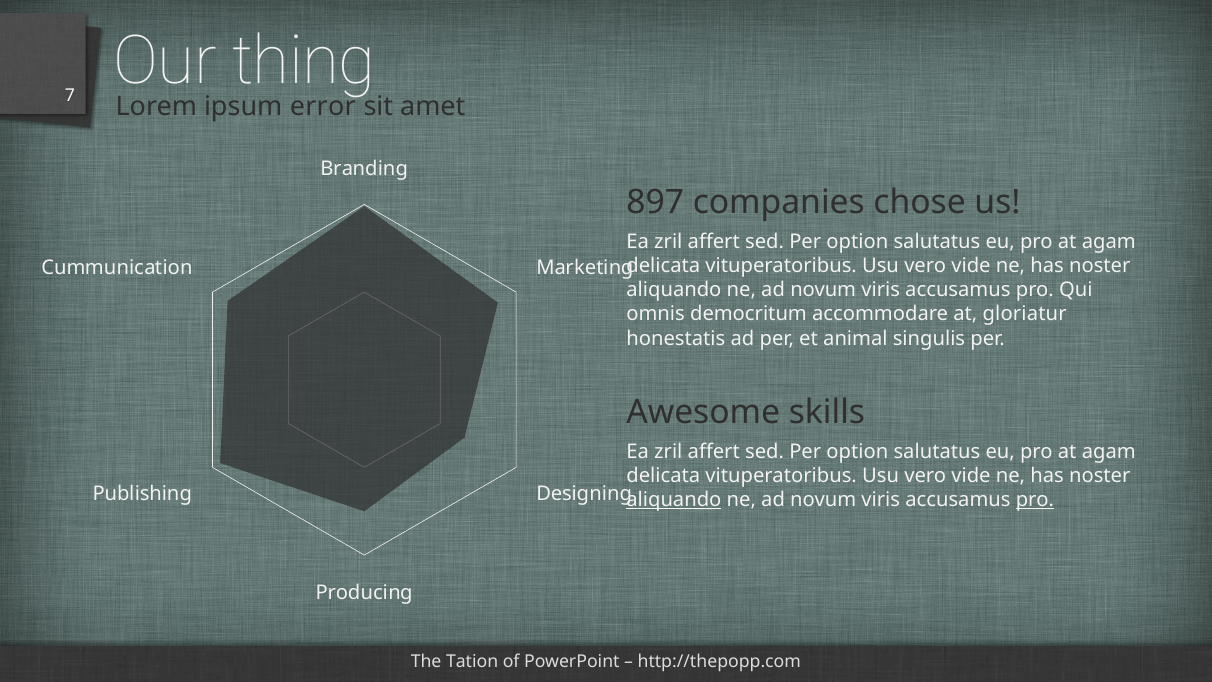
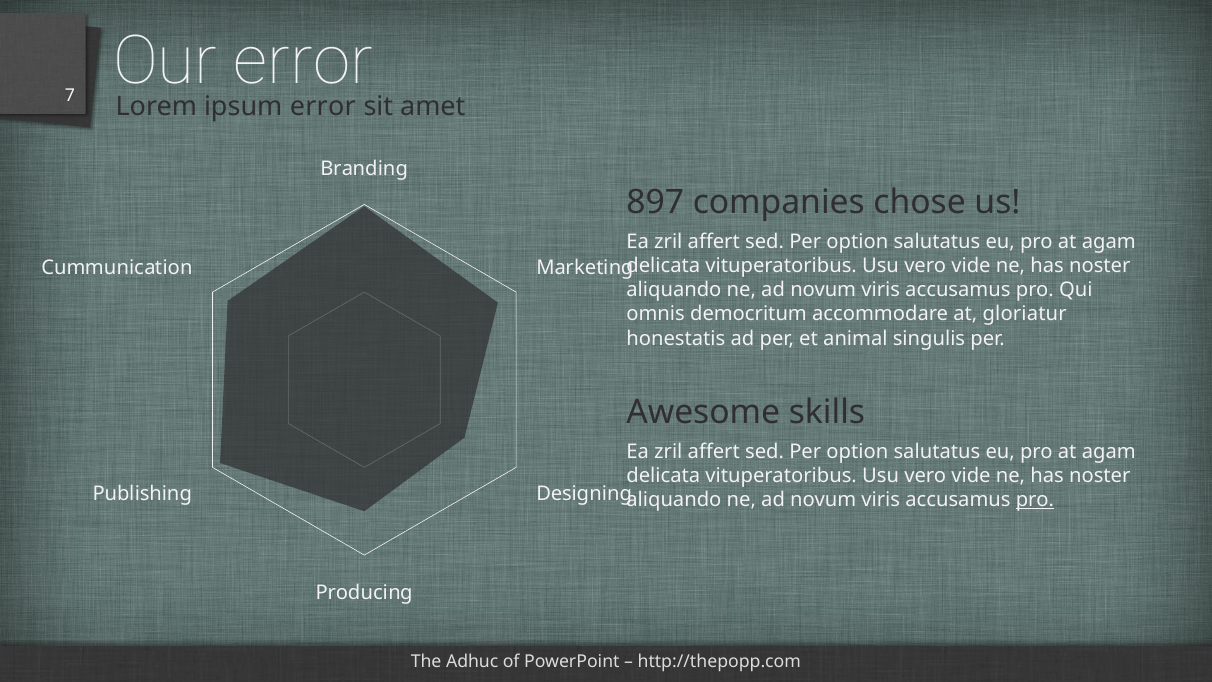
Our thing: thing -> error (303, 61)
aliquando underline: present -> none (674, 500)
Tation: Tation -> Adhuc (472, 661)
